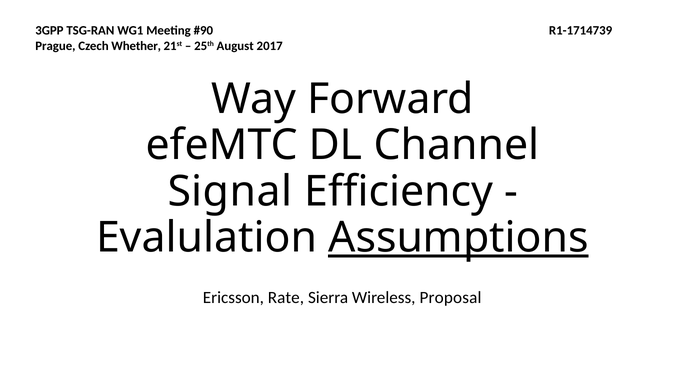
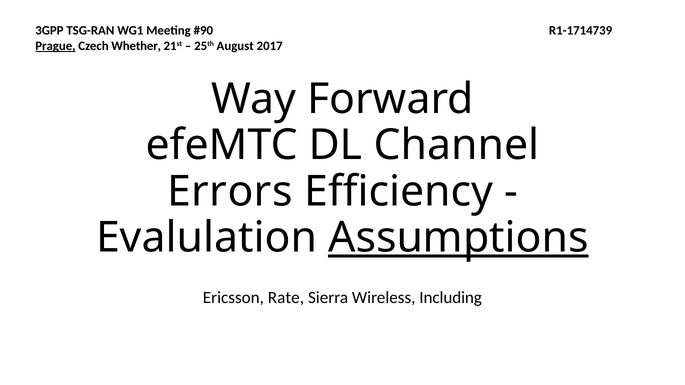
Prague underline: none -> present (55, 46)
Signal: Signal -> Errors (230, 192)
Proposal: Proposal -> Including (451, 298)
